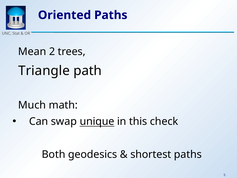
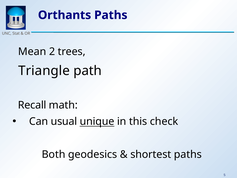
Oriented: Oriented -> Orthants (65, 15)
Much: Much -> Recall (32, 105)
swap: swap -> usual (64, 121)
